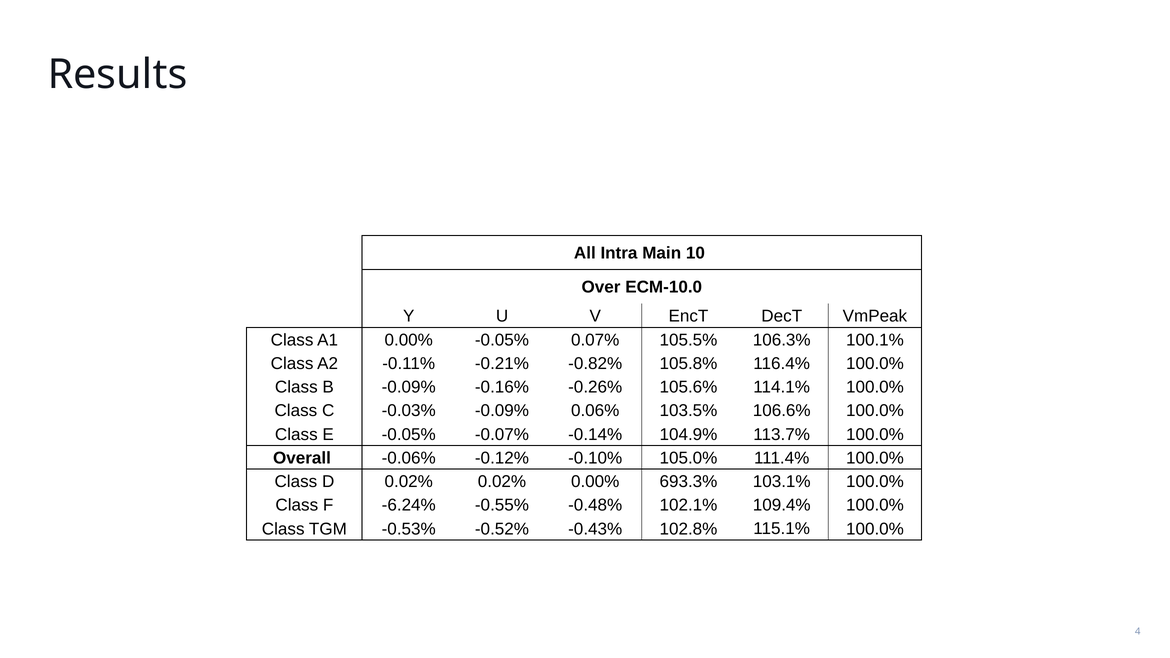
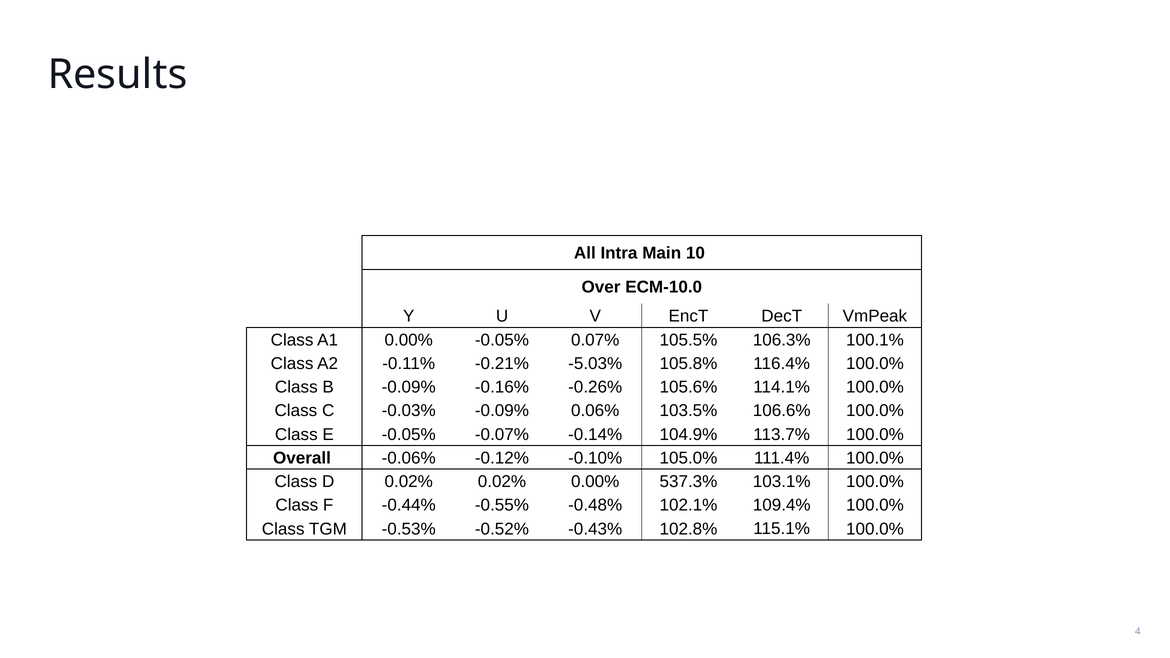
-0.82%: -0.82% -> -5.03% (595, 364)
693.3%: 693.3% -> 537.3% (688, 482)
-6.24%: -6.24% -> -0.44% (409, 505)
